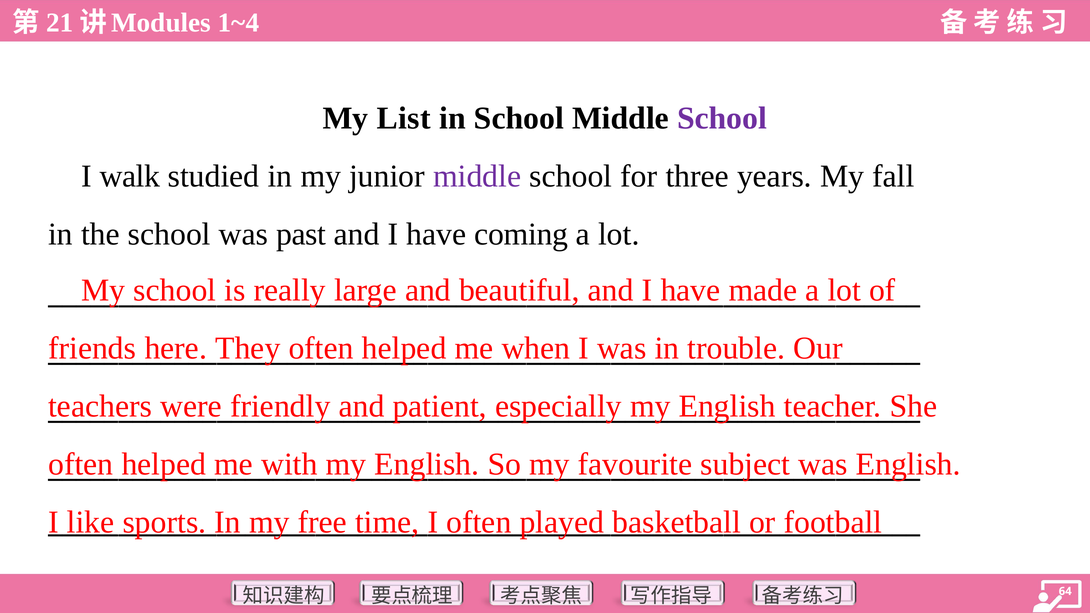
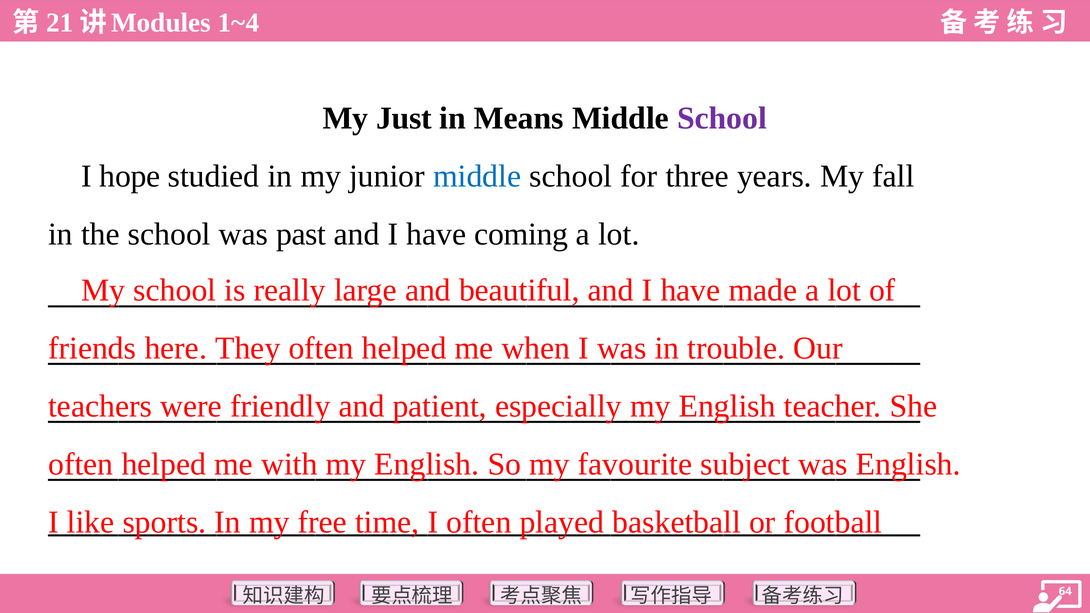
List: List -> Just (404, 118)
in School: School -> Means (519, 118)
walk: walk -> hope (130, 176)
middle colour: purple -> blue (477, 176)
